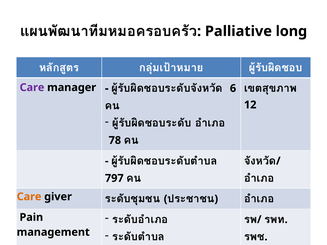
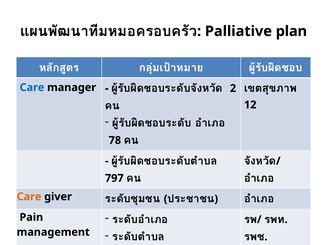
long: long -> plan (291, 31)
Care colour: purple -> blue (32, 88)
6: 6 -> 2 (233, 88)
